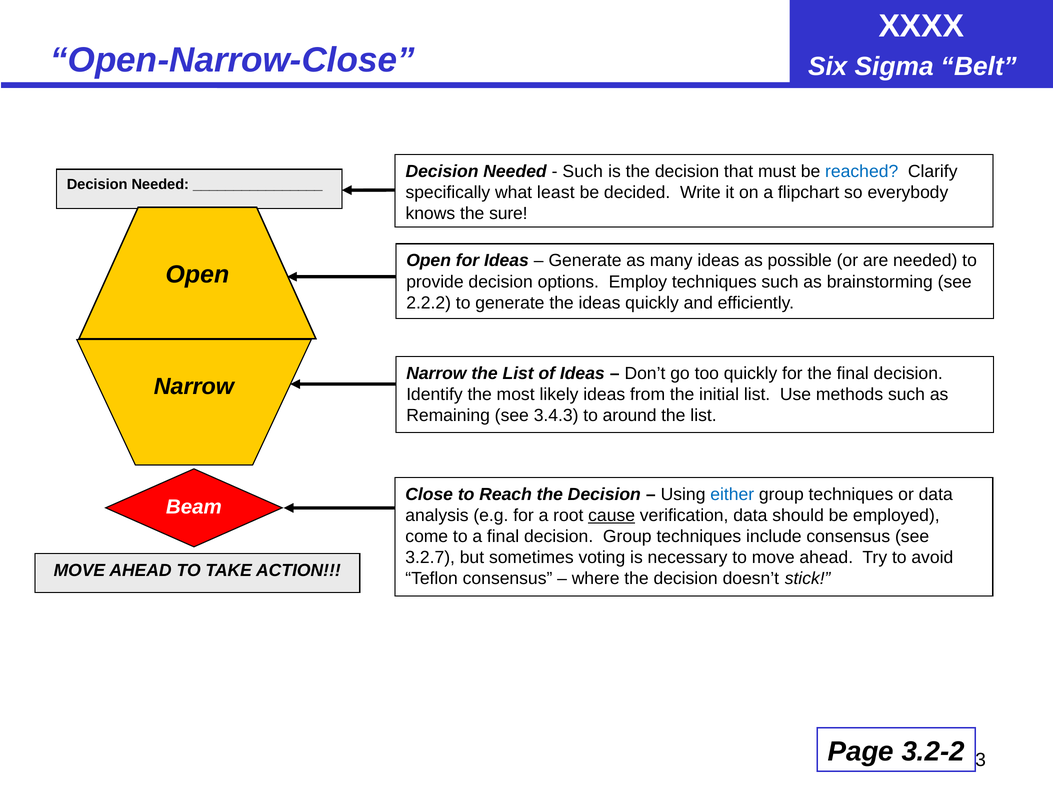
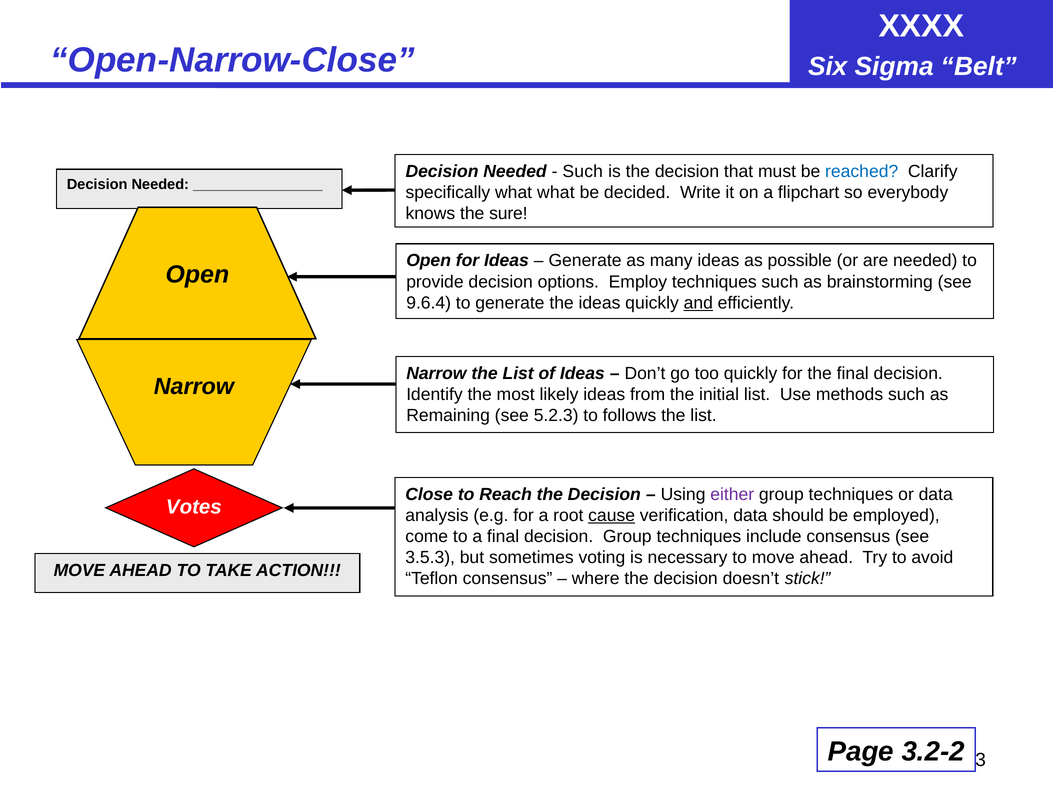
what least: least -> what (556, 193)
2.2.2: 2.2.2 -> 9.6.4 (429, 303)
and underline: none -> present (698, 303)
3.4.3: 3.4.3 -> 5.2.3 (556, 416)
around: around -> follows (630, 416)
either colour: blue -> purple (732, 495)
Beam: Beam -> Votes (194, 508)
3.2.7: 3.2.7 -> 3.5.3 (430, 558)
